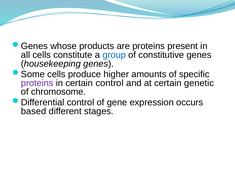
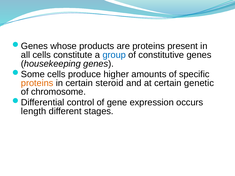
proteins colour: purple -> orange (37, 83)
certain control: control -> steroid (110, 83)
based: based -> length (34, 111)
